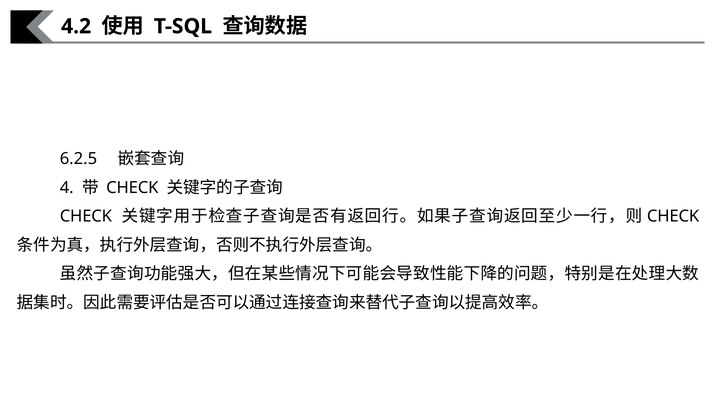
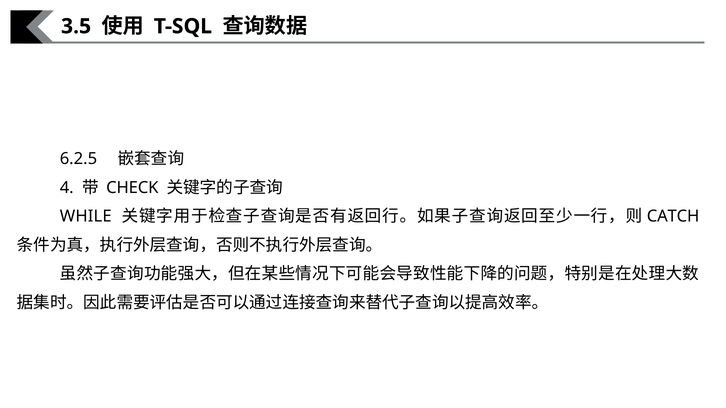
4.2: 4.2 -> 3.5 (76, 26)
CHECK: CHECK -> WHILE (86, 217)
CHECK: CHECK -> CATCH (673, 217)
